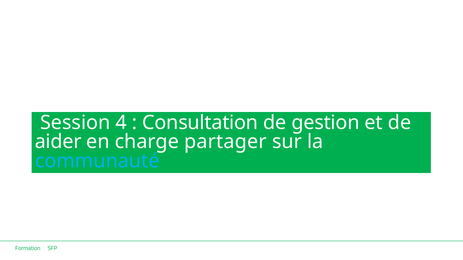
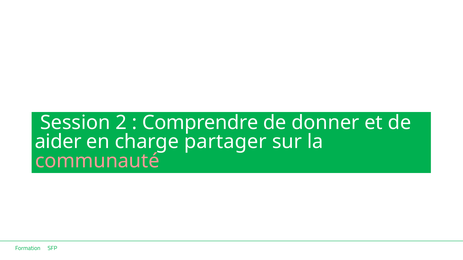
4: 4 -> 2 (121, 123)
Consultation: Consultation -> Comprendre (200, 123)
gestion: gestion -> donner (325, 123)
communauté colour: light blue -> pink (97, 161)
